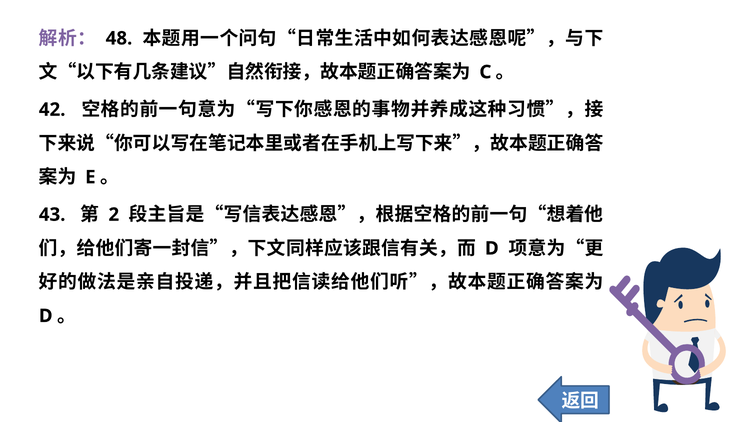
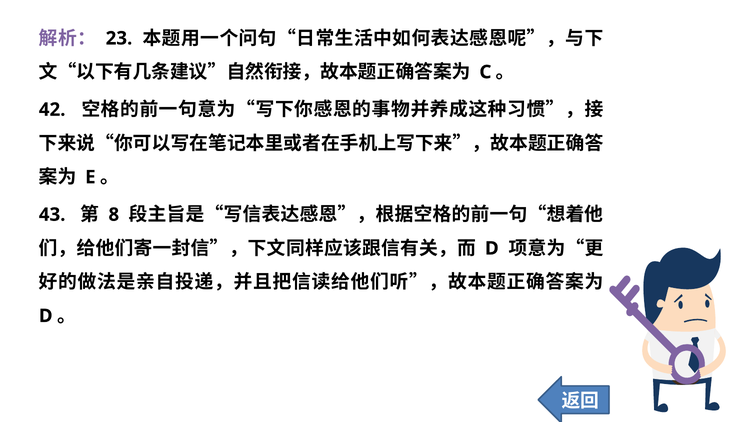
48: 48 -> 23 (119, 38)
2: 2 -> 8 (114, 215)
